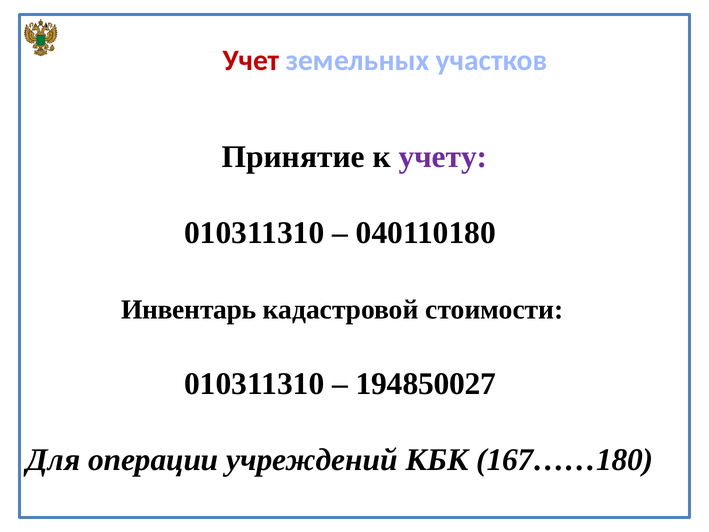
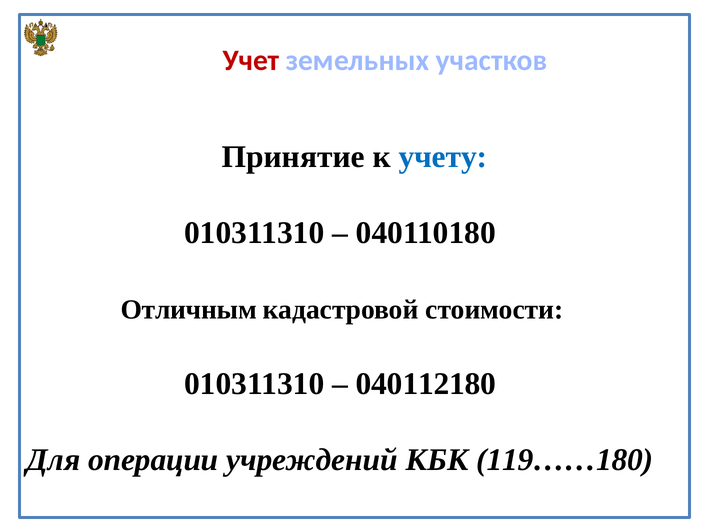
учету colour: purple -> blue (443, 157)
Инвентарь: Инвентарь -> Отличным (189, 309)
194850027: 194850027 -> 040112180 (426, 384)
167……180: 167……180 -> 119……180 (565, 459)
